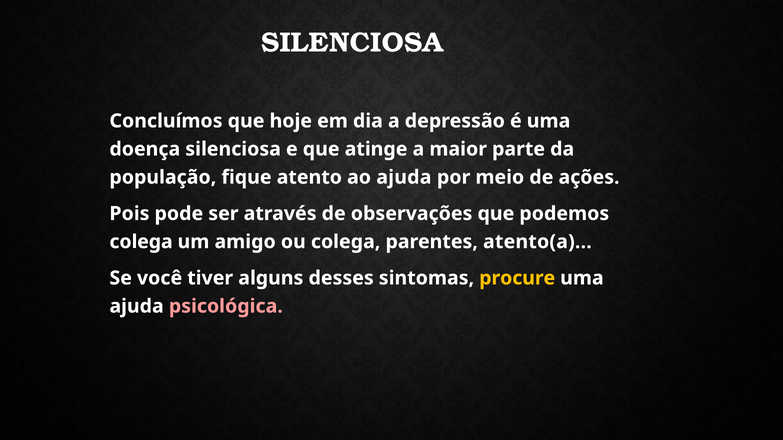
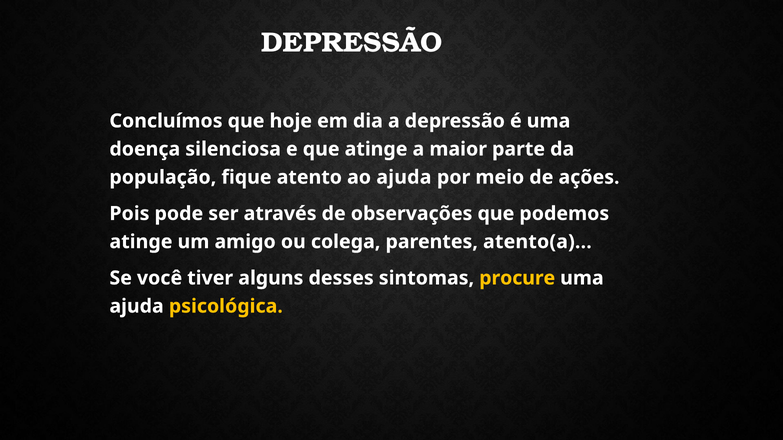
SILENCIOSA: SILENCIOSA -> DEPRESSÃO (352, 42)
colega: colega -> atinge (141, 242)
psicológica colour: pink -> yellow (226, 306)
